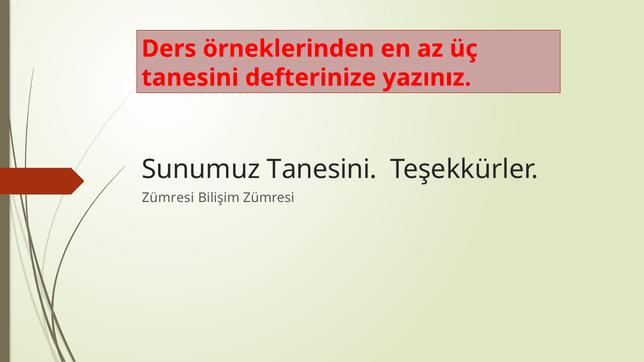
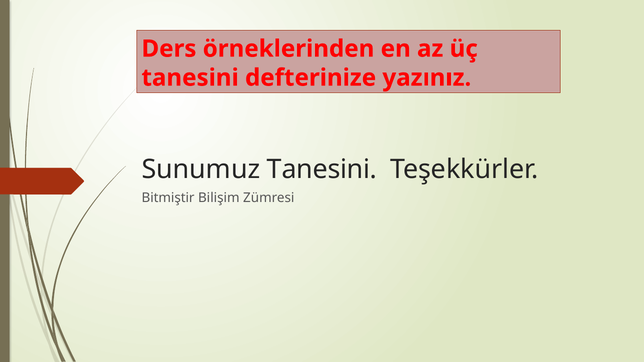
Zümresi: Zümresi -> Bitmiştir (168, 198)
